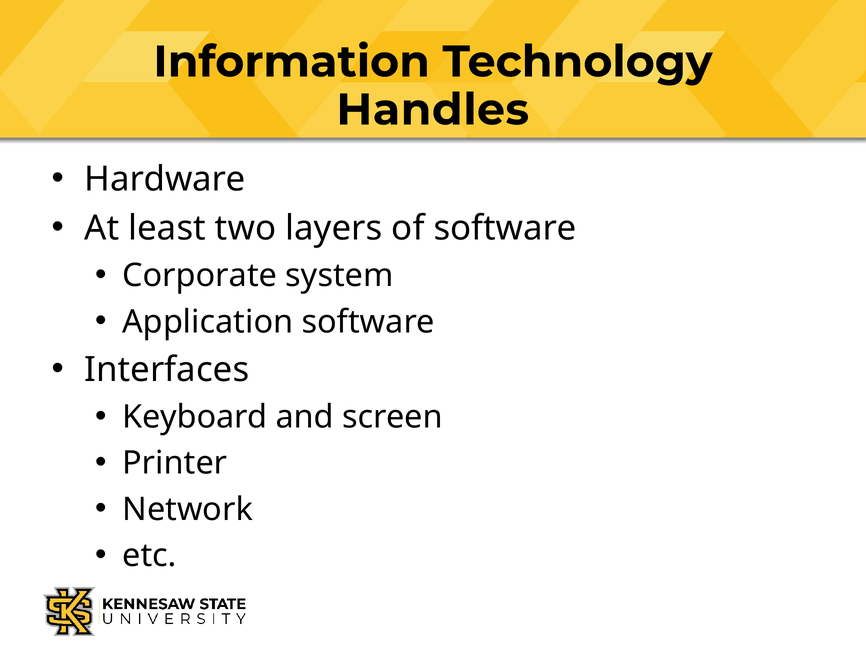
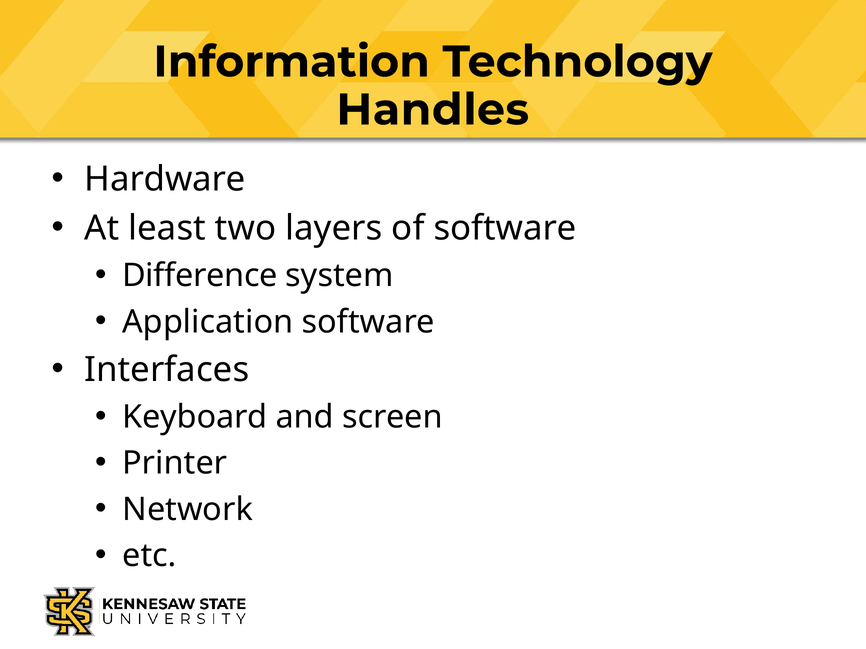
Corporate: Corporate -> Difference (200, 276)
